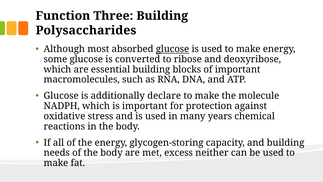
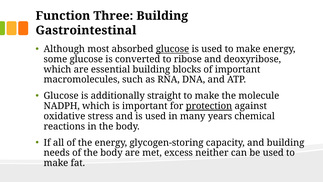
Polysaccharides: Polysaccharides -> Gastrointestinal (86, 30)
declare: declare -> straight (164, 96)
protection underline: none -> present (209, 106)
